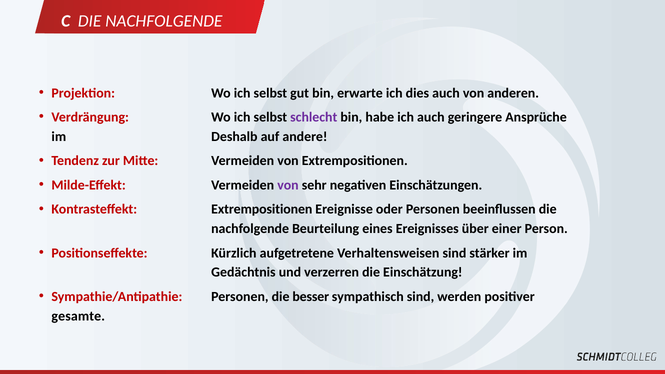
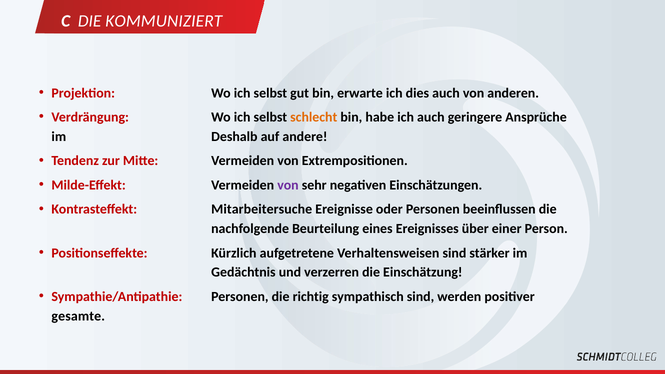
C DIE NACHFOLGENDE: NACHFOLGENDE -> KOMMUNIZIERT (164, 21)
schlecht colour: purple -> orange (314, 117)
Kontrasteffekt Extrempositionen: Extrempositionen -> Mitarbeitersuche (262, 209)
besser: besser -> richtig (311, 297)
